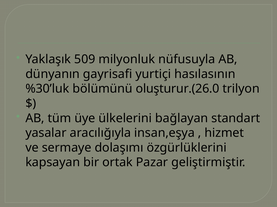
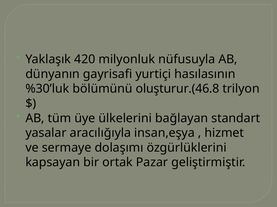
509: 509 -> 420 (85, 59)
oluşturur.(26.0: oluşturur.(26.0 -> oluşturur.(46.8 (178, 89)
